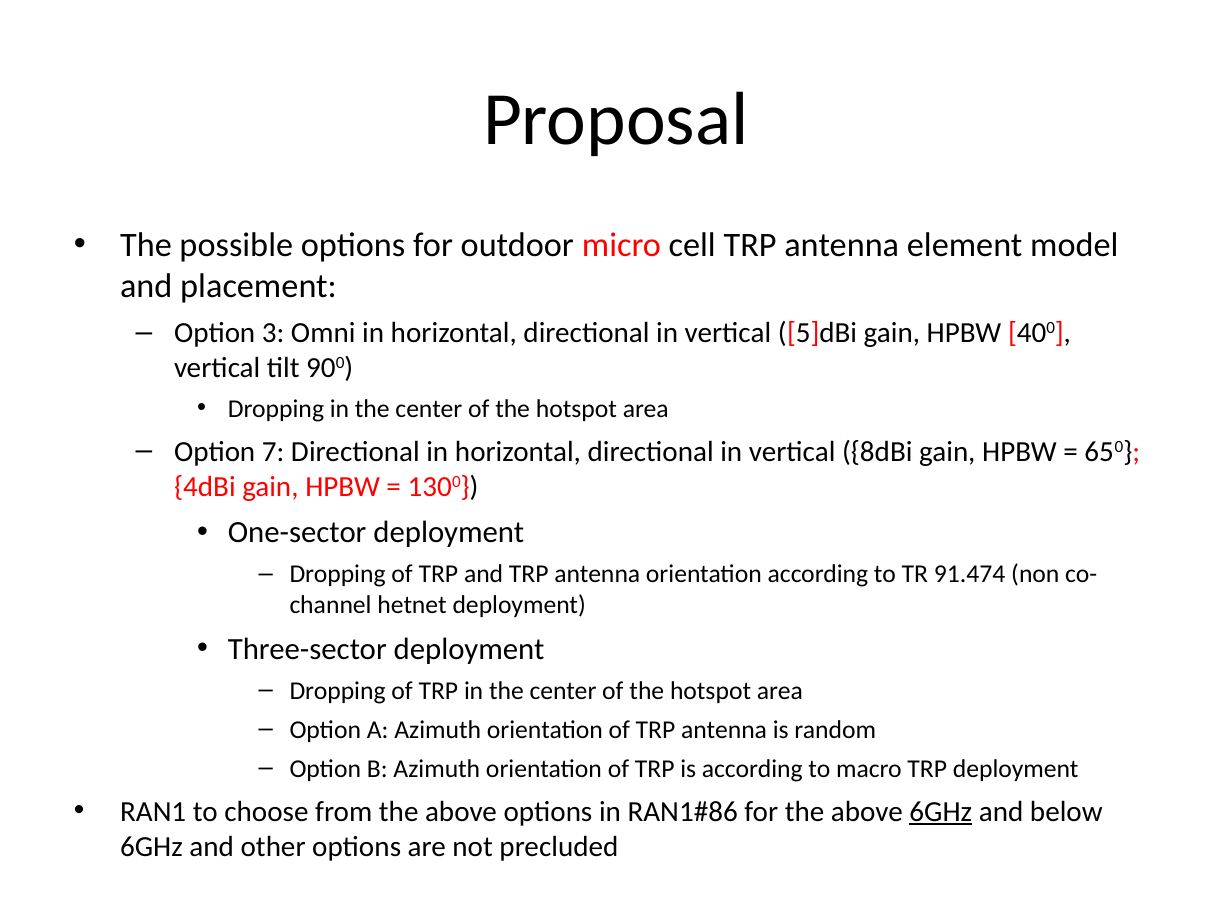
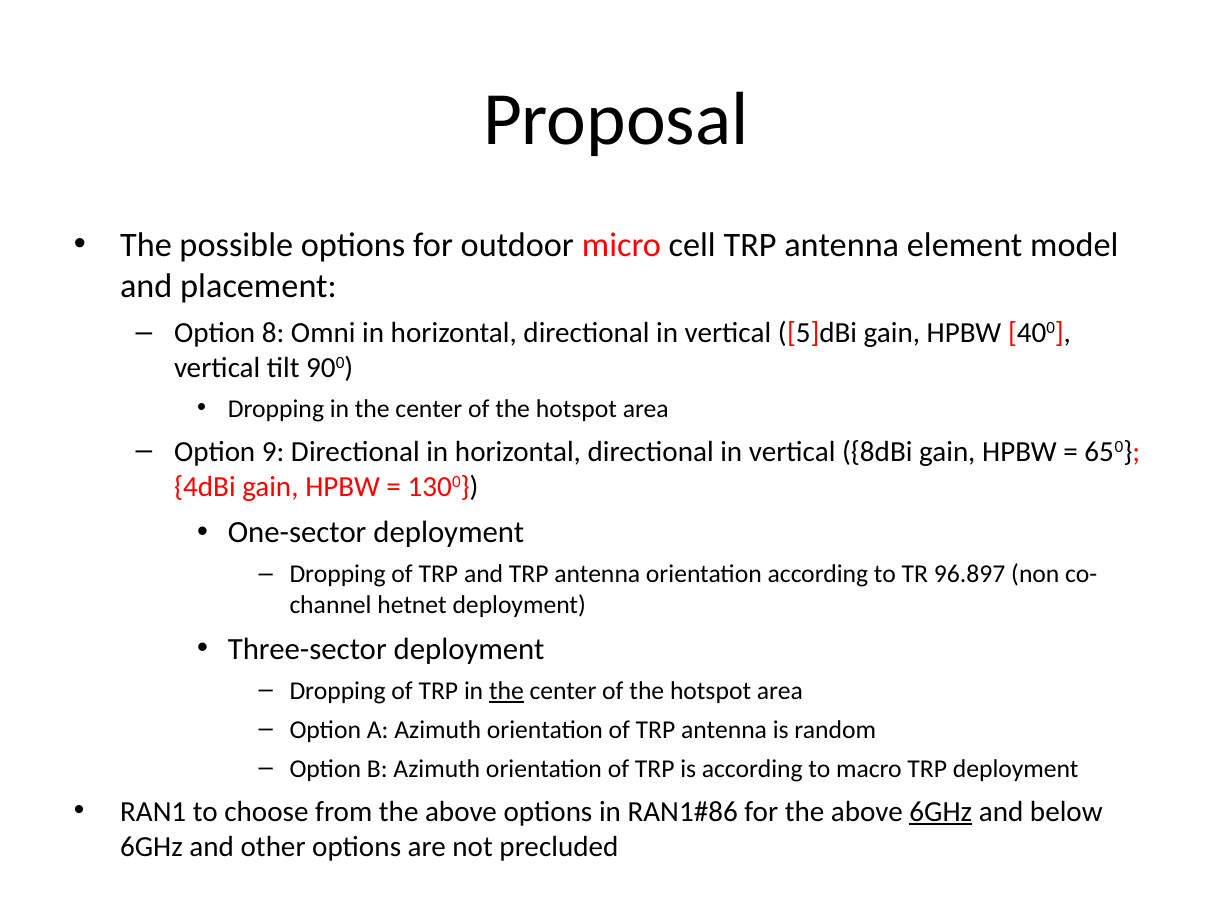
3: 3 -> 8 (273, 333)
7: 7 -> 9 (273, 451)
91.474: 91.474 -> 96.897 (970, 574)
the underline: none -> present (506, 691)
